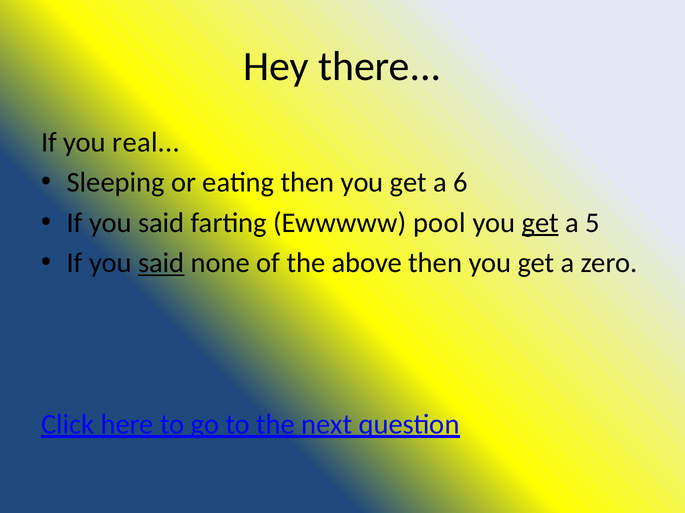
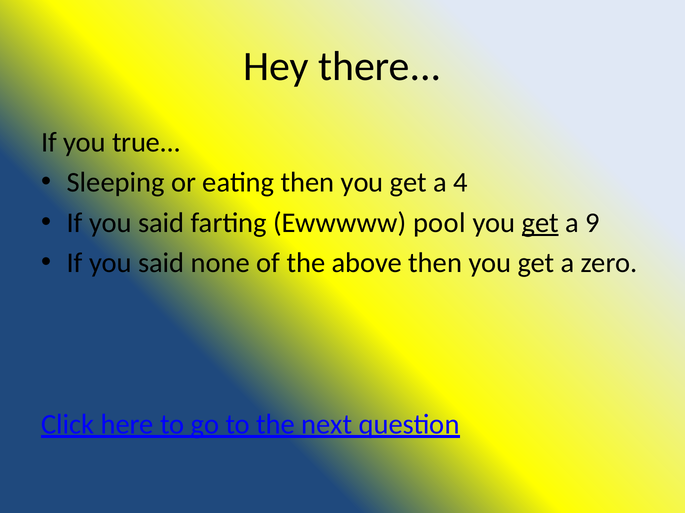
real: real -> true (146, 142)
6: 6 -> 4 (460, 183)
5: 5 -> 9 (592, 223)
said underline: present -> none (161, 263)
